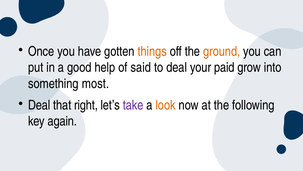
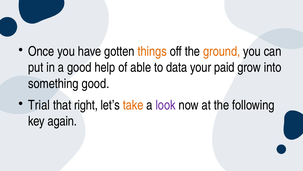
said: said -> able (141, 67)
to deal: deal -> data (177, 67)
something most: most -> good (95, 83)
Deal: Deal -> Trial (39, 105)
take colour: purple -> orange (133, 105)
look colour: orange -> purple (166, 105)
